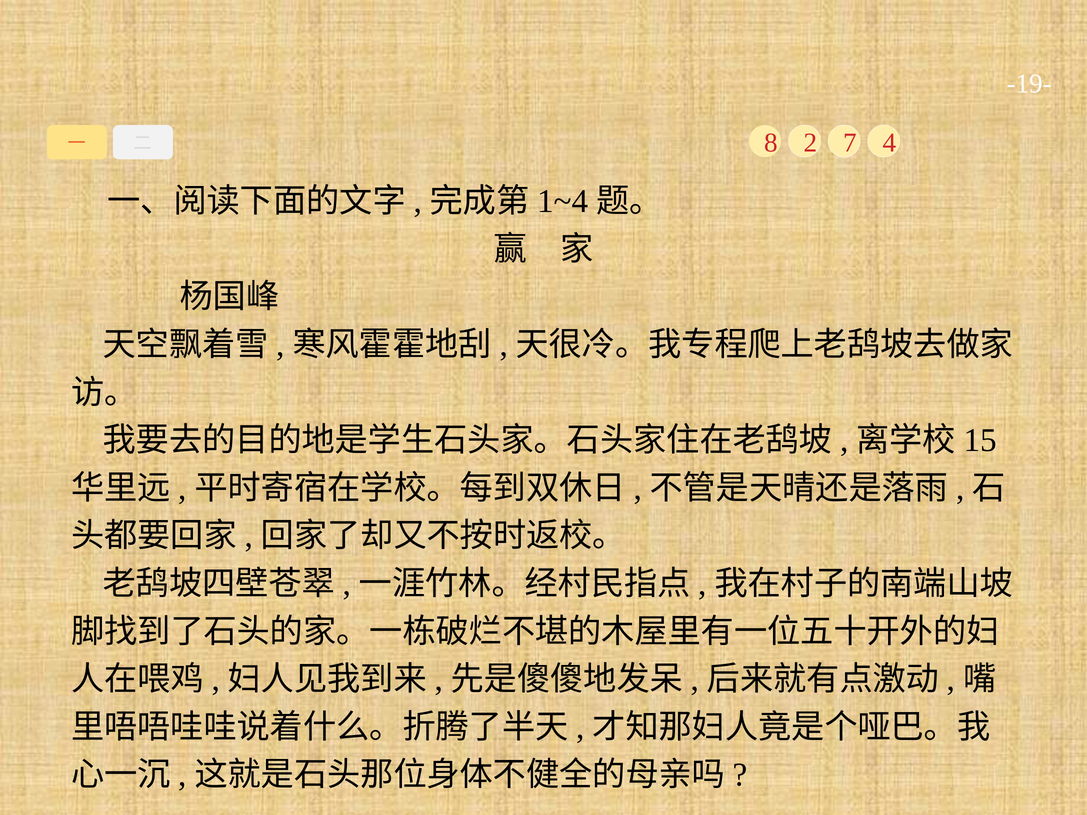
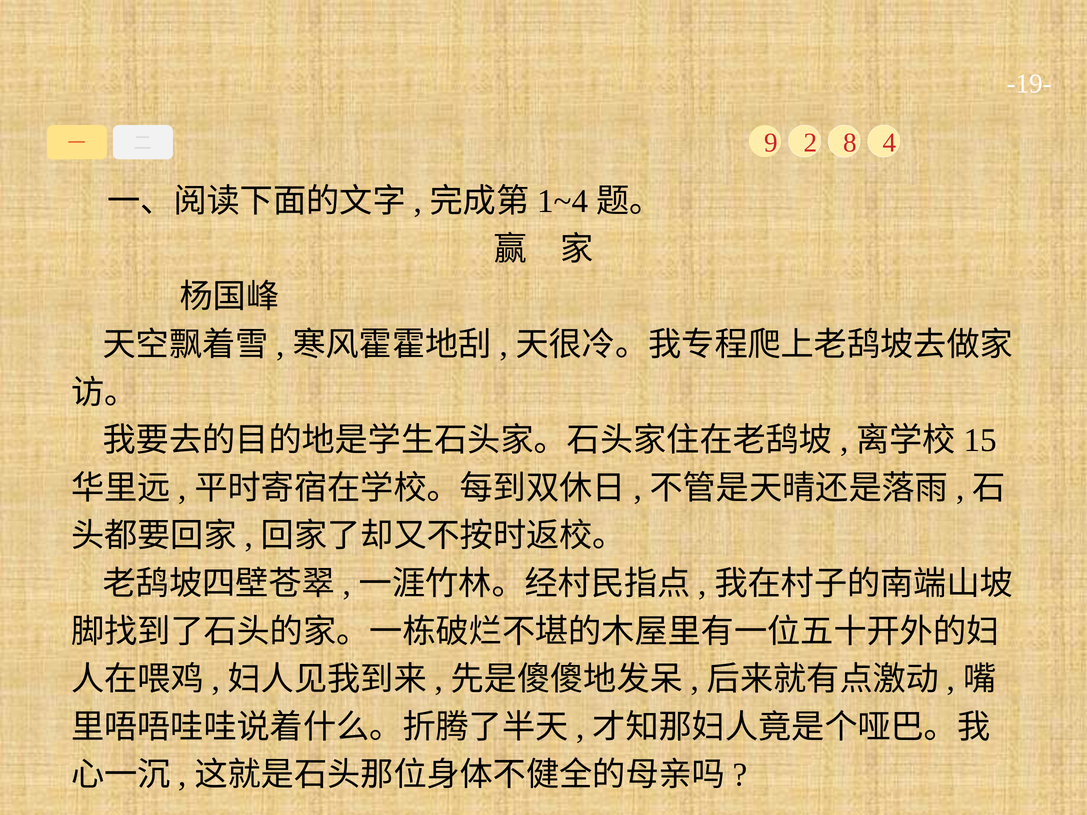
8: 8 -> 9 (771, 143)
7: 7 -> 8 (850, 143)
